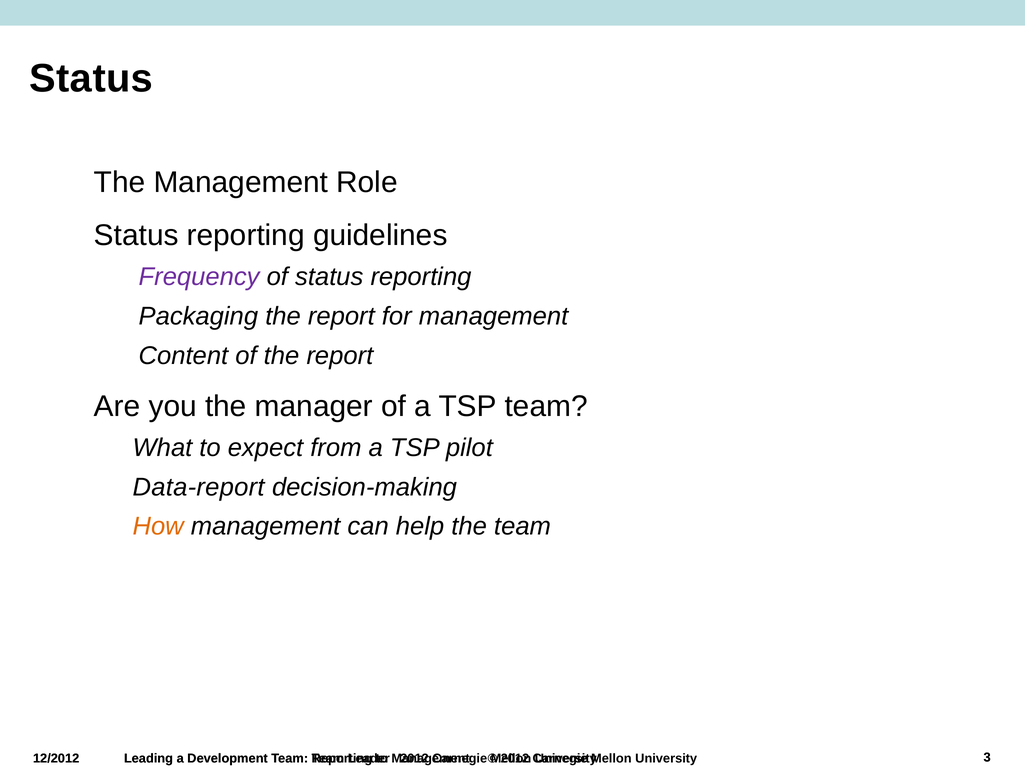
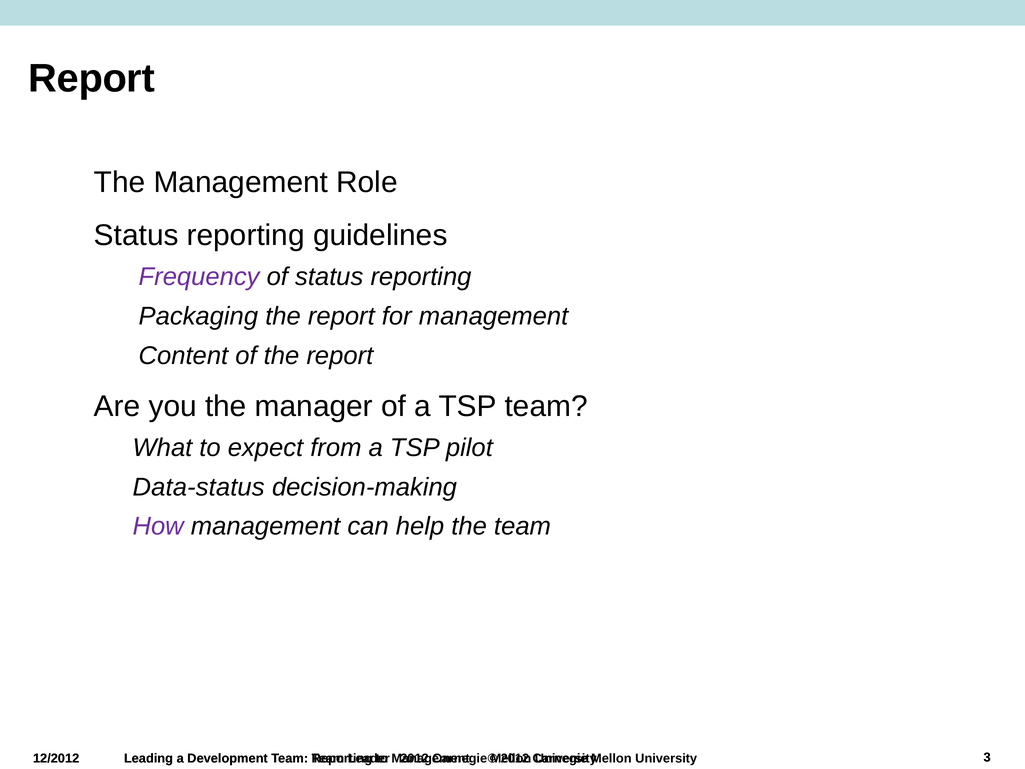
Status: Status -> Report (92, 79)
Data-report: Data-report -> Data-status (199, 487)
How colour: orange -> purple (158, 526)
